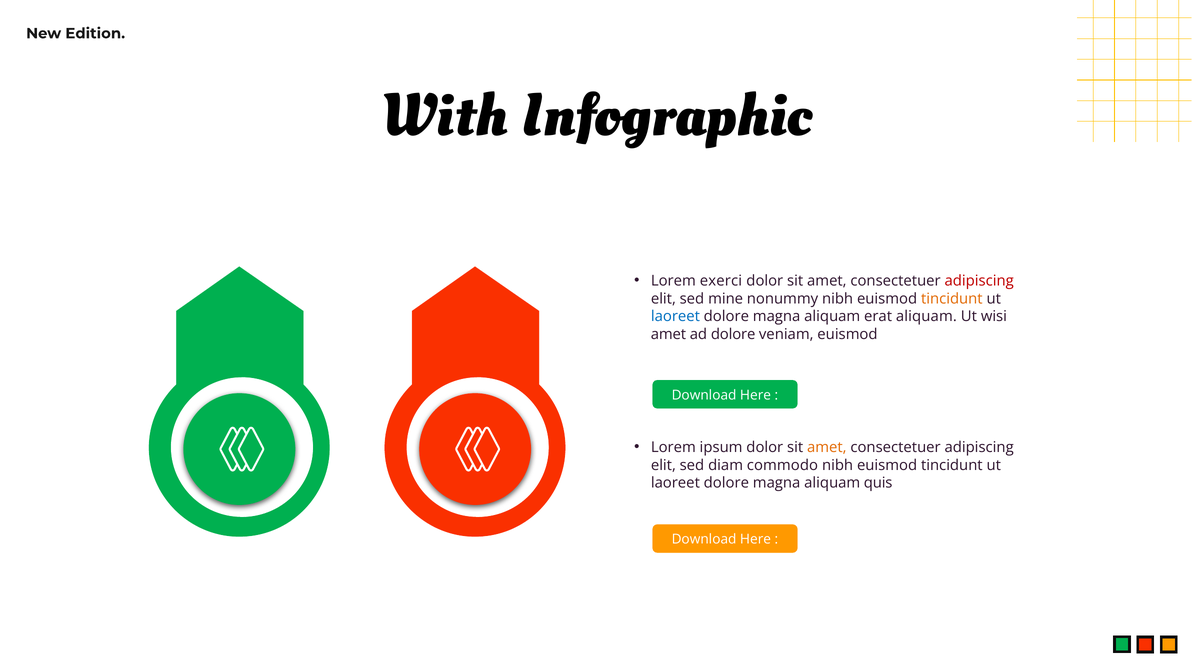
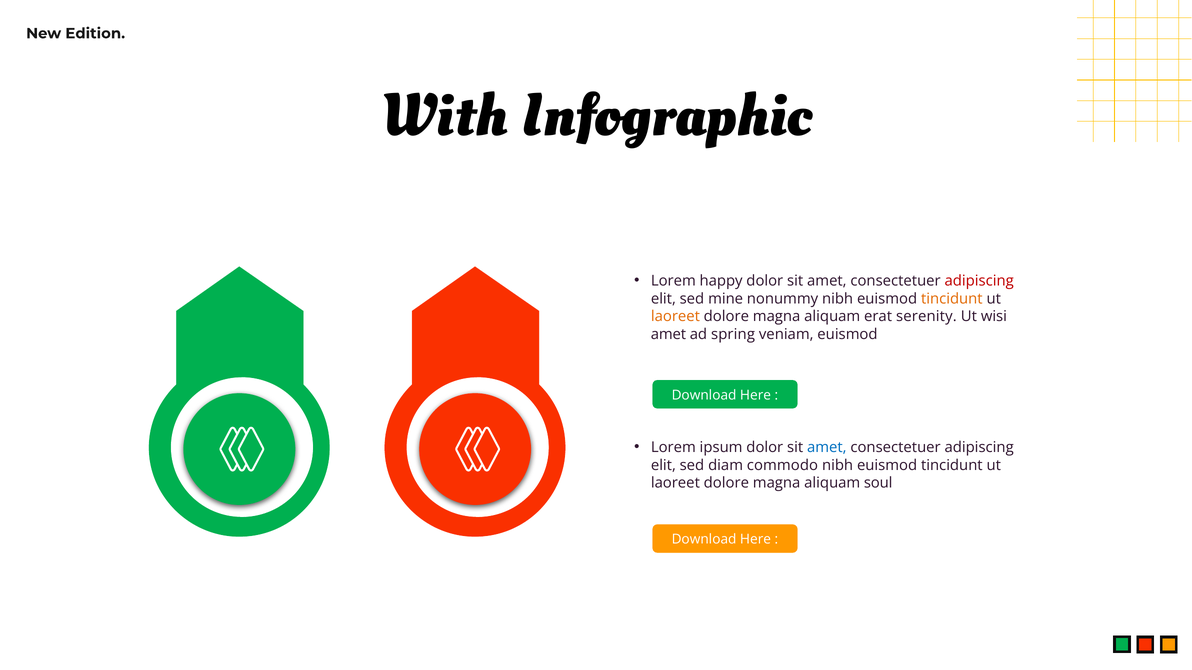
exerci: exerci -> happy (721, 281)
laoreet colour: blue -> orange (675, 317)
erat aliquam: aliquam -> serenity (926, 317)
ad dolore: dolore -> spring (733, 335)
amet colour: orange -> blue (827, 448)
quis: quis -> soul (878, 483)
